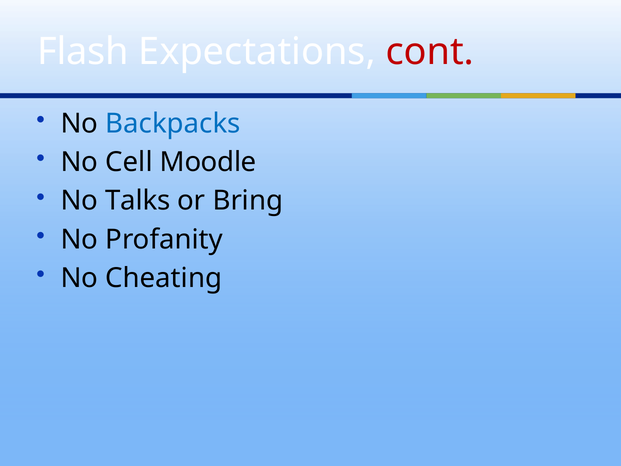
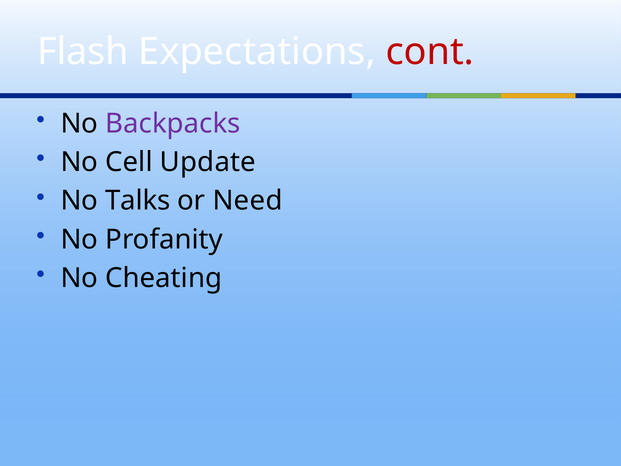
Backpacks colour: blue -> purple (173, 123)
Moodle: Moodle -> Update (208, 162)
Bring: Bring -> Need (248, 201)
